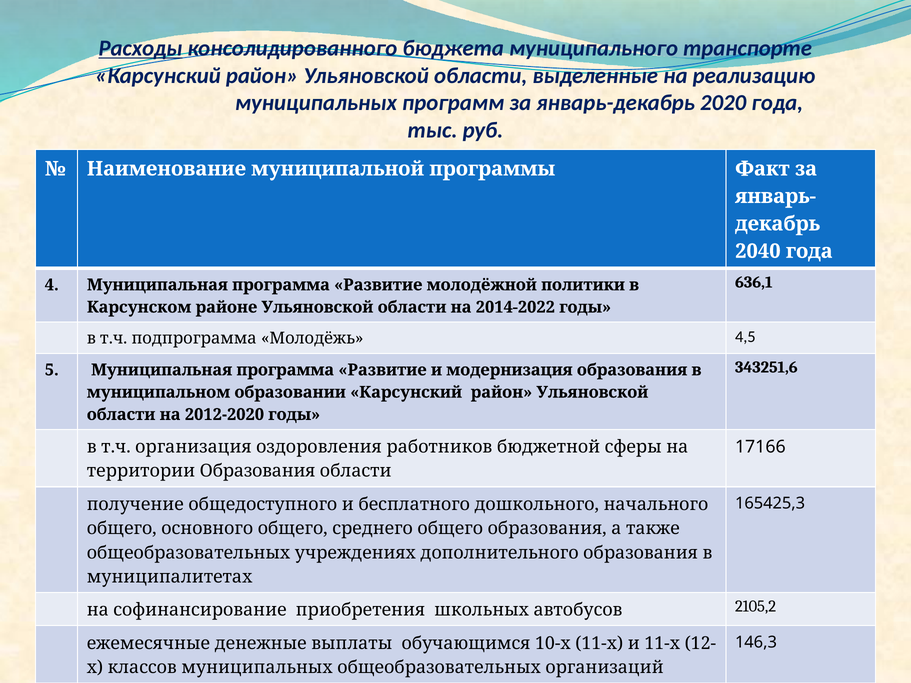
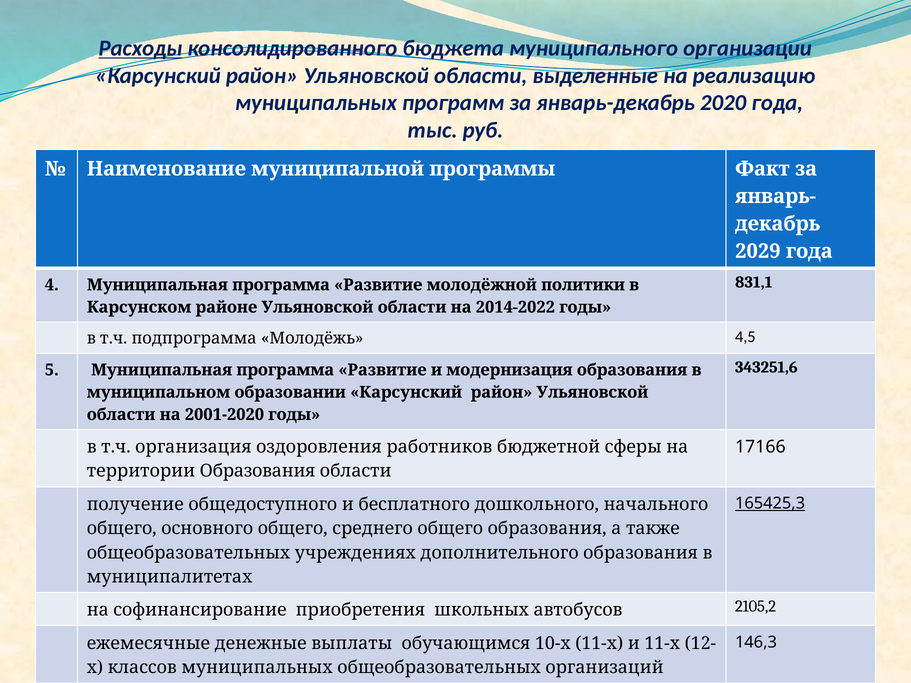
транспорте: транспорте -> организации (747, 48)
2040: 2040 -> 2029 (758, 251)
636,1: 636,1 -> 831,1 (754, 282)
2012-2020: 2012-2020 -> 2001-2020 (224, 415)
165425,3 underline: none -> present (770, 504)
